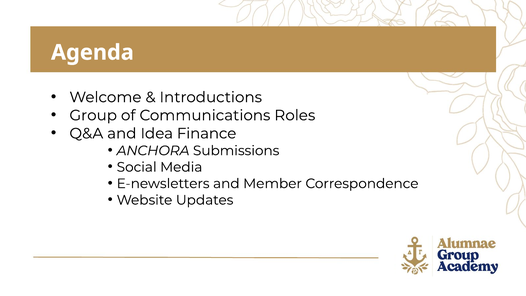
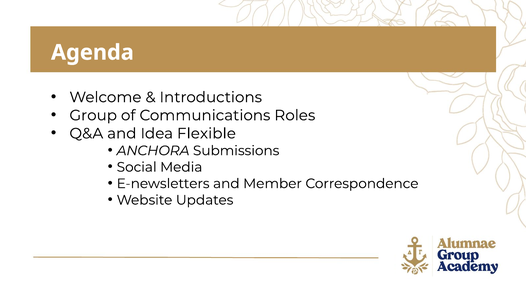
Finance: Finance -> Flexible (206, 133)
